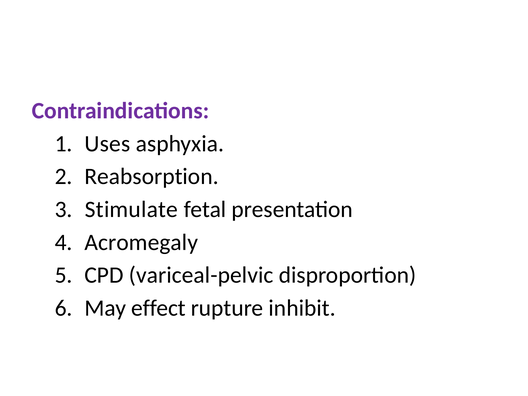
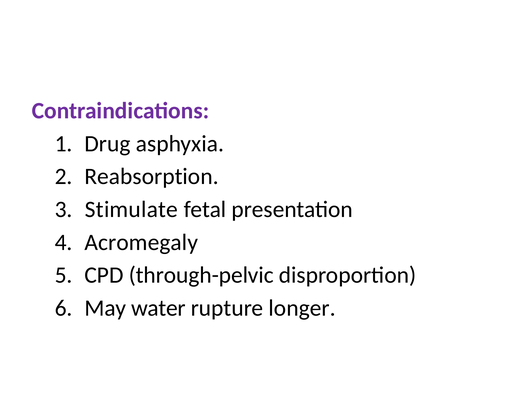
Uses: Uses -> Drug (108, 144)
variceal-pelvic: variceal-pelvic -> through-pelvic (201, 275)
effect: effect -> water (158, 308)
inhibit: inhibit -> longer (302, 308)
